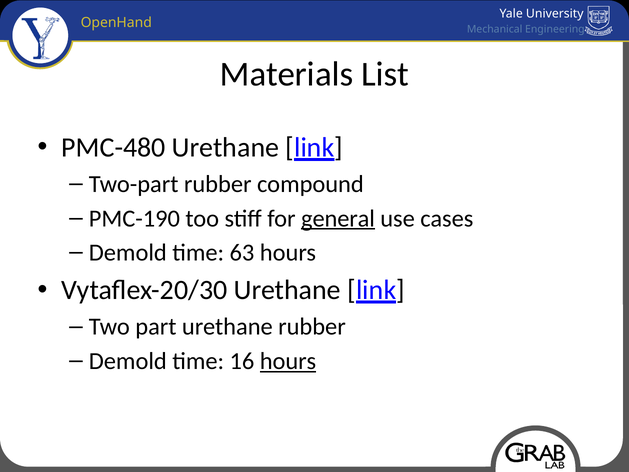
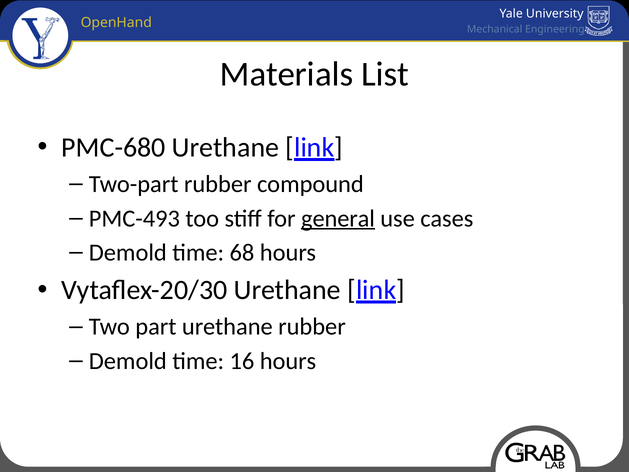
PMC-480: PMC-480 -> PMC-680 (113, 147)
PMC-190: PMC-190 -> PMC-493 (134, 218)
63: 63 -> 68 (242, 253)
hours underline: present -> none (288, 361)
